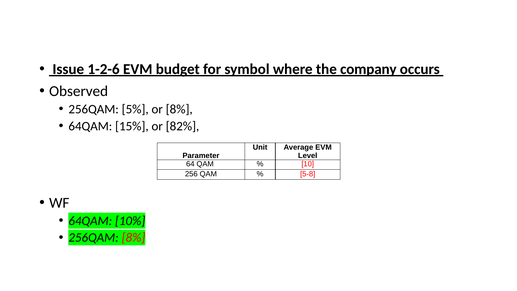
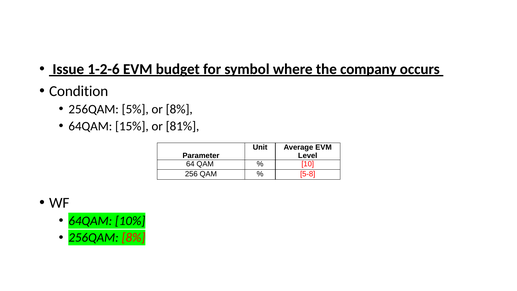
Observed: Observed -> Condition (79, 91)
82%: 82% -> 81% (183, 126)
